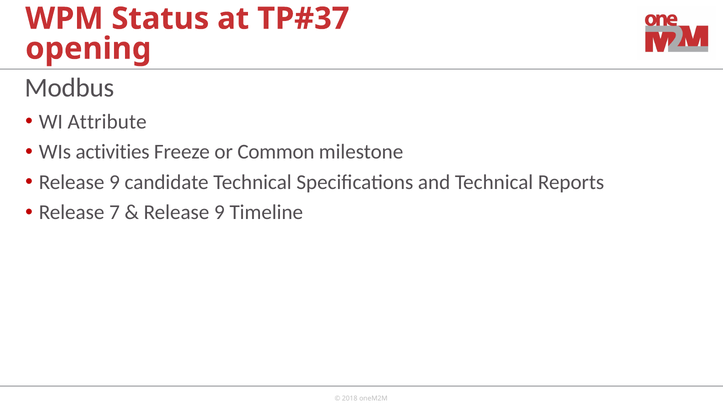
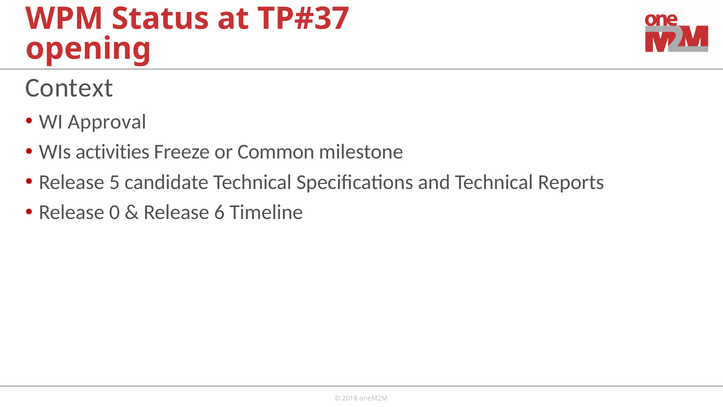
Modbus: Modbus -> Context (69, 88)
Attribute: Attribute -> Approval (107, 121)
9: 9 -> 5 (115, 182)
7: 7 -> 0 (115, 212)
9: 9 -> 6 (219, 212)
